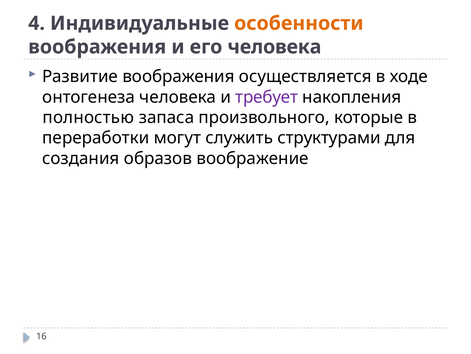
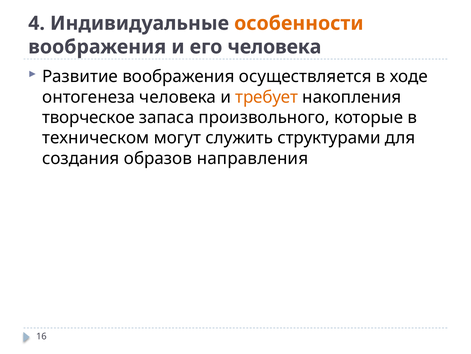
требует colour: purple -> orange (267, 97)
полностью: полностью -> творческое (88, 117)
переработки: переработки -> техническом (96, 138)
воображение: воображение -> направления (252, 158)
